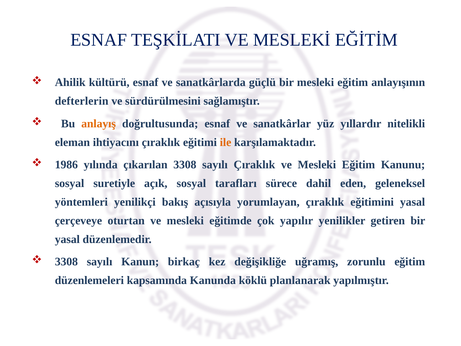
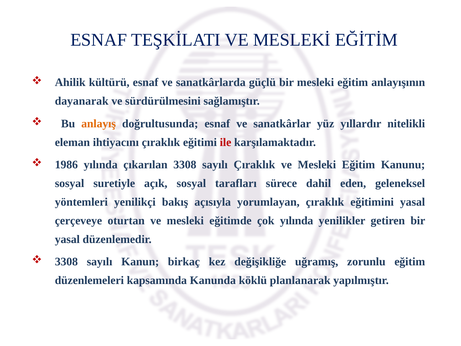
defterlerin: defterlerin -> dayanarak (82, 101)
ile colour: orange -> red (226, 142)
çok yapılır: yapılır -> yılında (297, 220)
